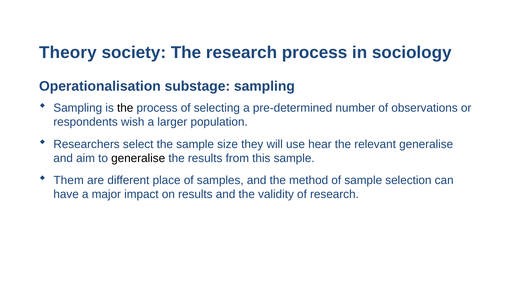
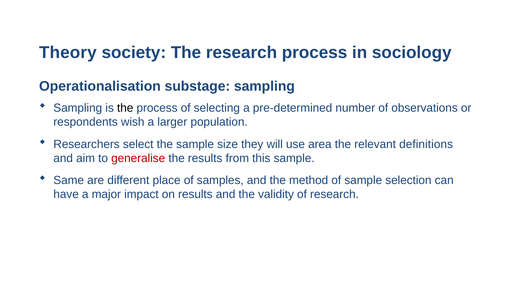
hear: hear -> area (320, 144)
relevant generalise: generalise -> definitions (426, 144)
generalise colour: black -> red (138, 158)
Them: Them -> Same (69, 180)
